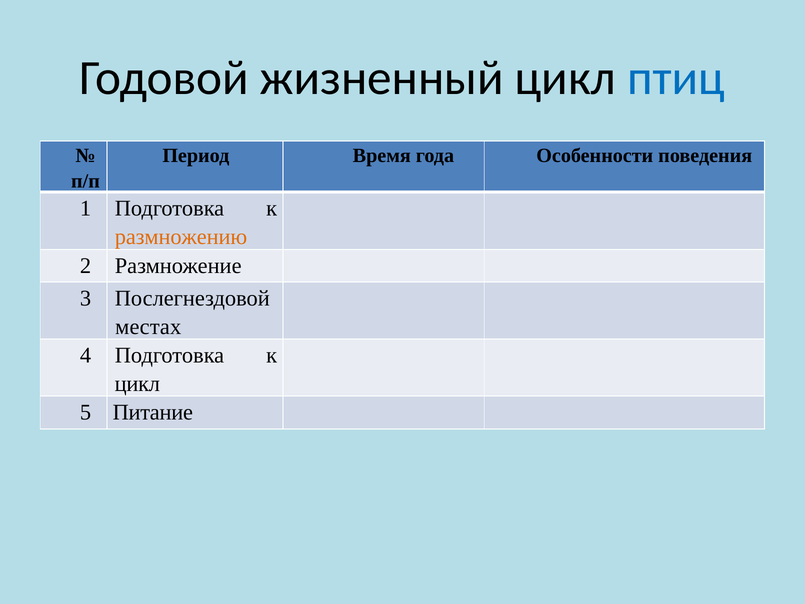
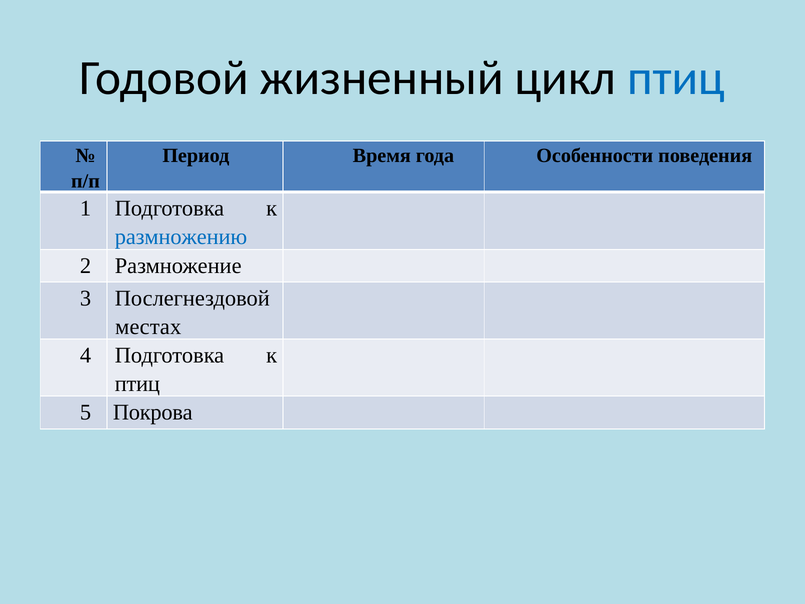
размножению colour: orange -> blue (181, 237)
цикл: цикл -> птиц (137, 384)
Питание: Питание -> Покрова (153, 412)
